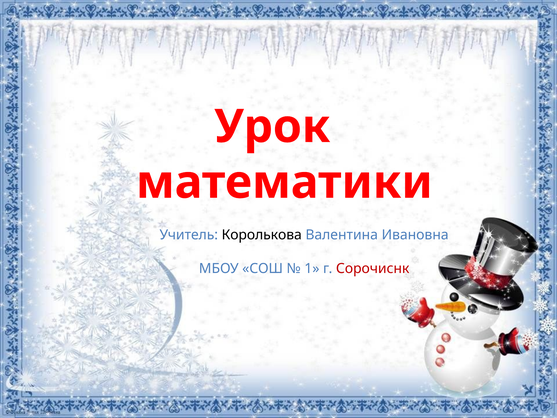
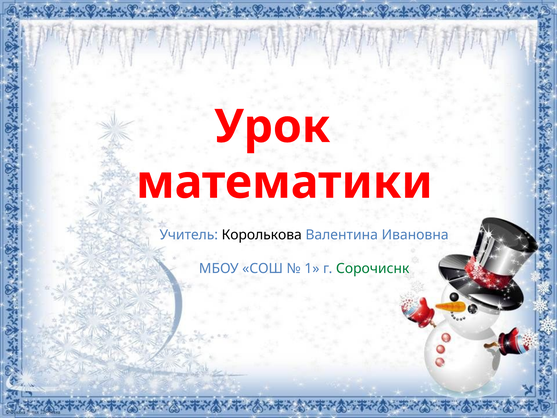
Сорочиснк colour: red -> green (373, 268)
